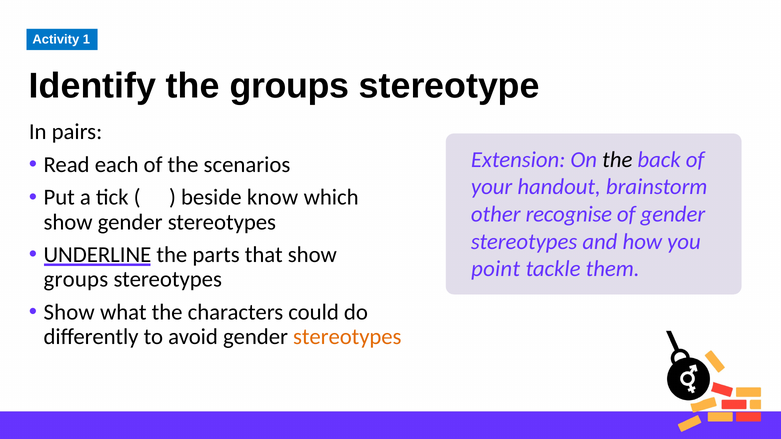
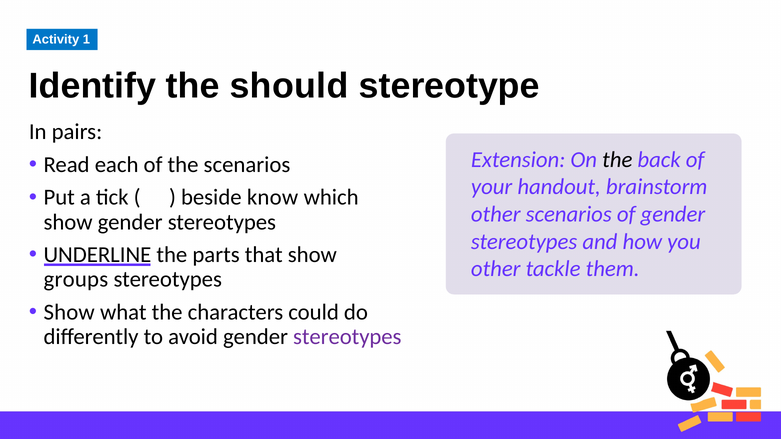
the groups: groups -> should (289, 86)
other recognise: recognise -> scenarios (569, 214)
point: point -> other (496, 269)
stereotypes colour: orange -> purple (347, 337)
